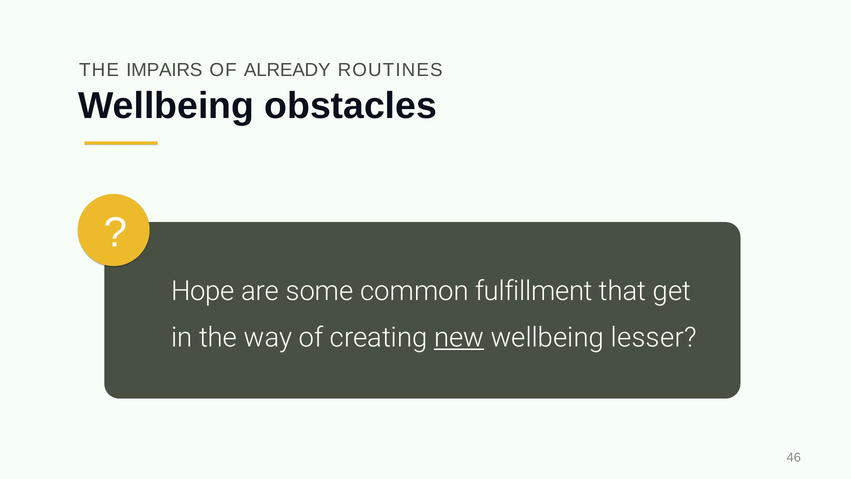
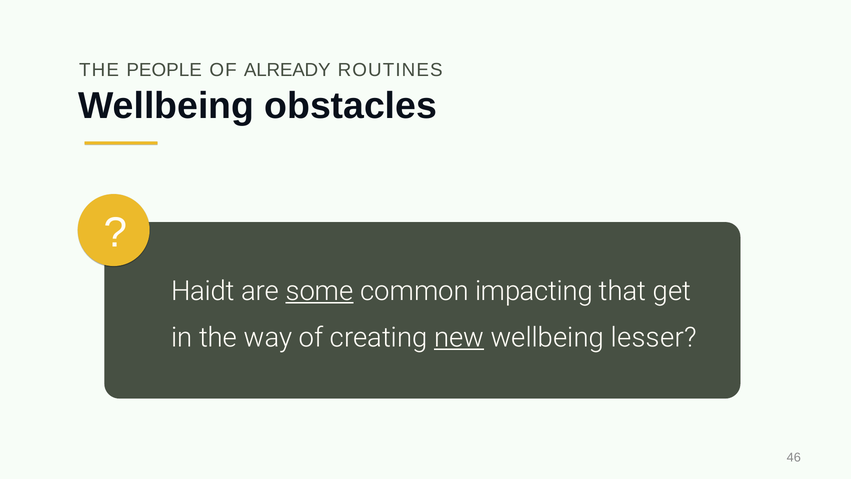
IMPAIRS: IMPAIRS -> PEOPLE (164, 70)
Hope: Hope -> Haidt (203, 291)
some underline: none -> present (320, 291)
fulfillment: fulfillment -> impacting (534, 291)
